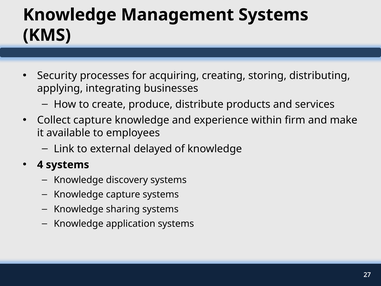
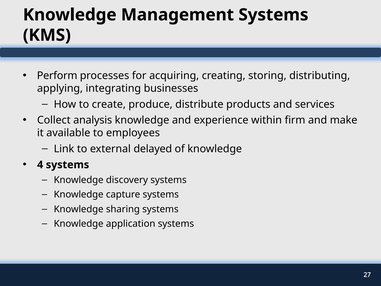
Security: Security -> Perform (57, 76)
Collect capture: capture -> analysis (93, 120)
